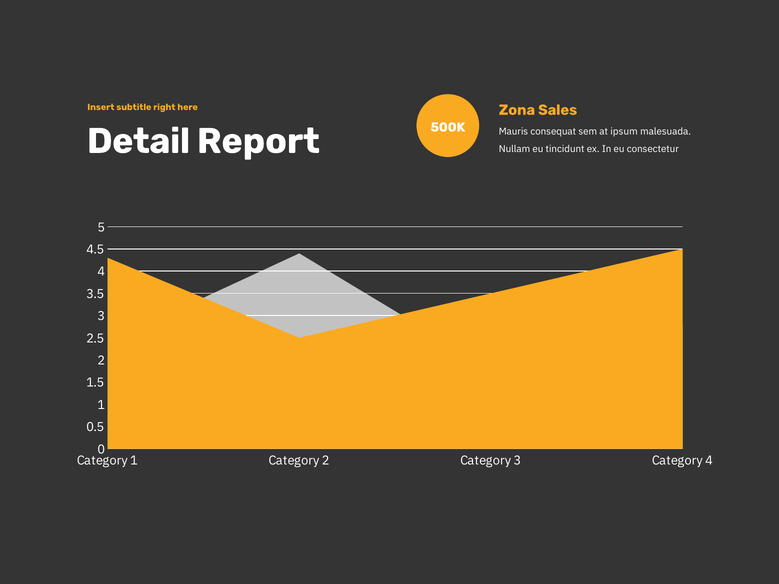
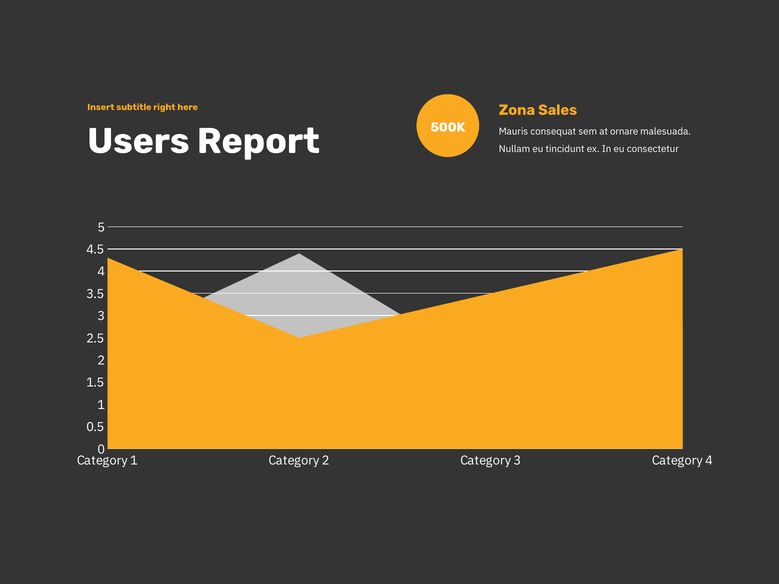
ipsum: ipsum -> ornare (624, 132)
Detail: Detail -> Users (138, 141)
